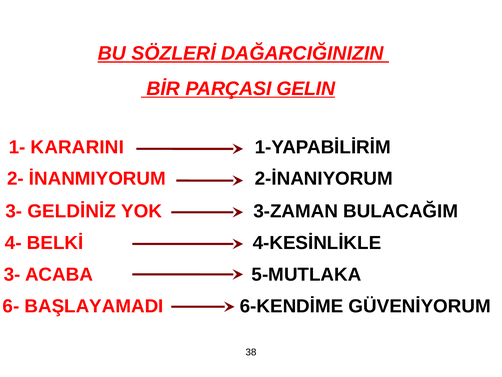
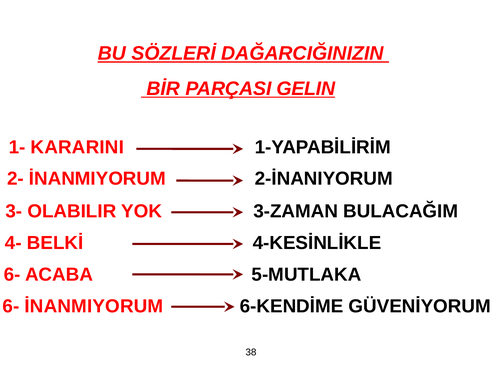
GELDİNİZ: GELDİNİZ -> OLABILIR (72, 211)
3-: 3- -> 6- (12, 274)
6- BAŞLAYAMADI: BAŞLAYAMADI -> İNANMIYORUM (94, 306)
